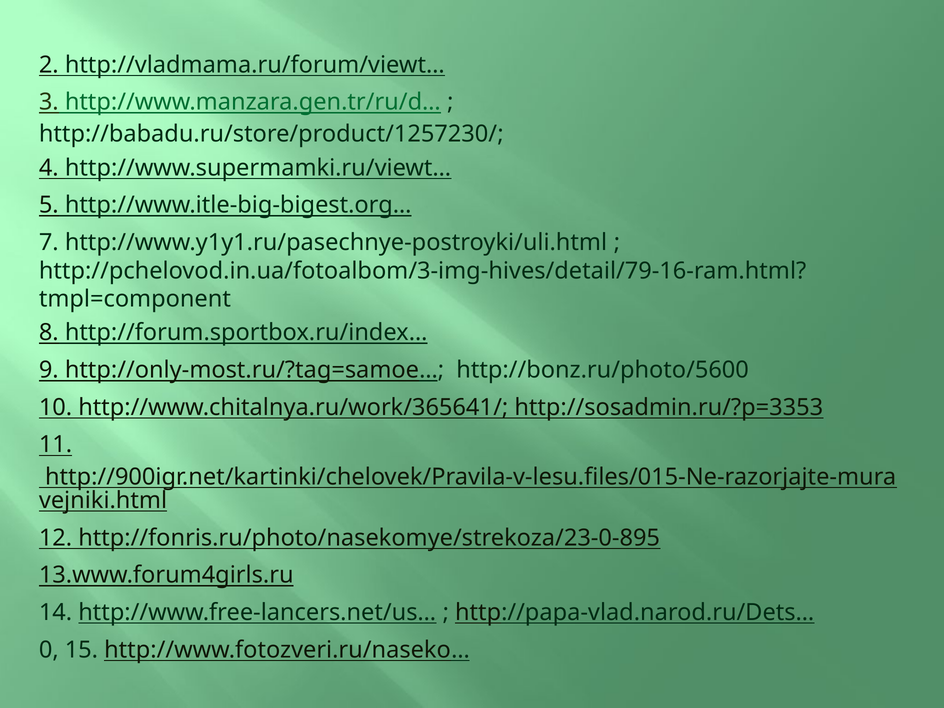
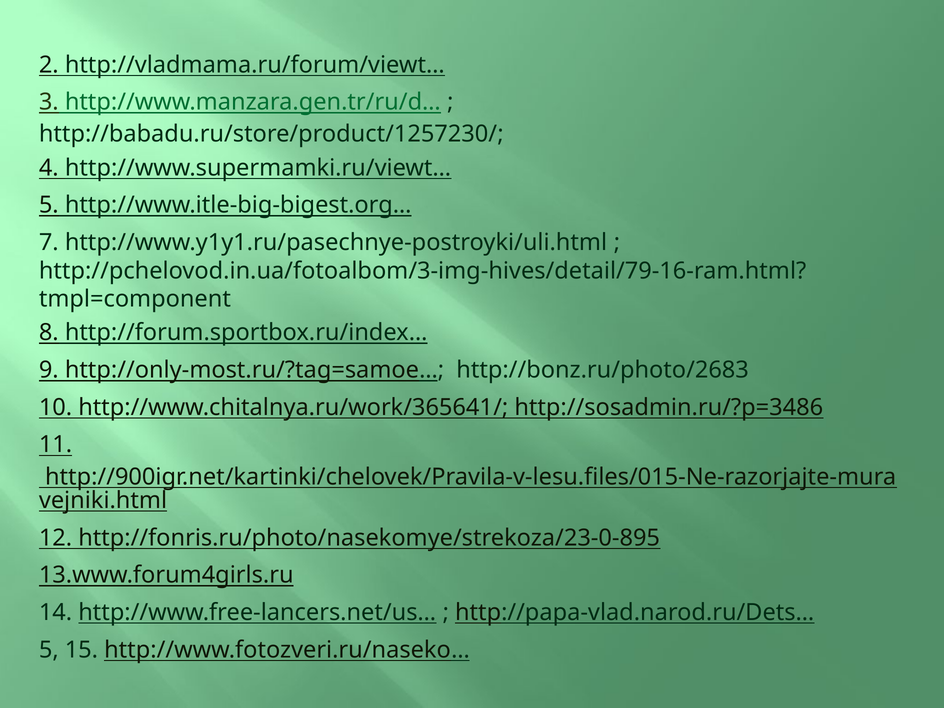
http://bonz.ru/photo/5600: http://bonz.ru/photo/5600 -> http://bonz.ru/photo/2683 (603, 370)
http://sosadmin.ru/?p=3353: http://sosadmin.ru/?p=3353 -> http://sosadmin.ru/?p=3486 (669, 407)
0: 0 -> 5 (49, 650)
